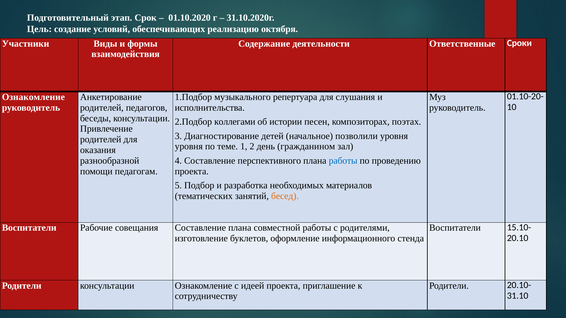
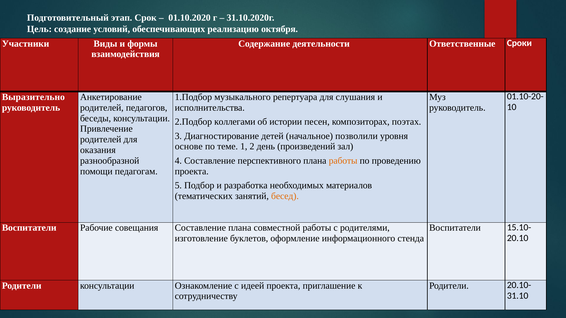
Ознакомление: Ознакомление -> Выразительно (33, 97)
уровня: уровня -> основе (189, 147)
гражданином: гражданином -> произведений (306, 147)
работы colour: blue -> orange (343, 161)
